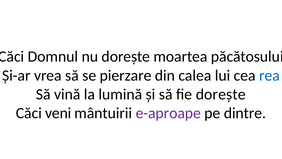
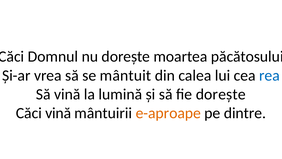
pierzare: pierzare -> mântuit (125, 75)
Căci veni: veni -> vină (58, 113)
e-aproape colour: purple -> orange (168, 113)
